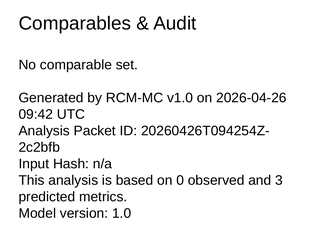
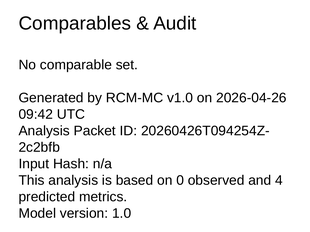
3: 3 -> 4 (279, 181)
